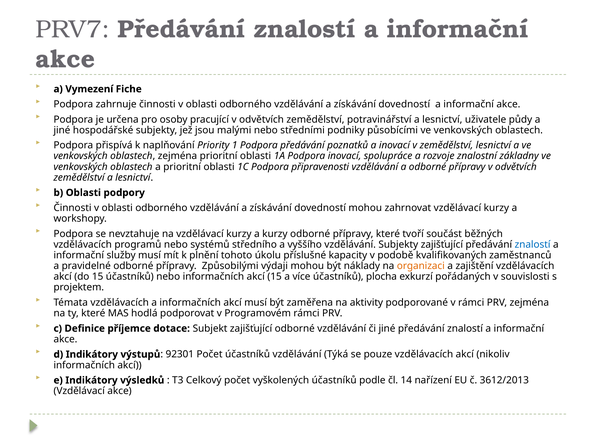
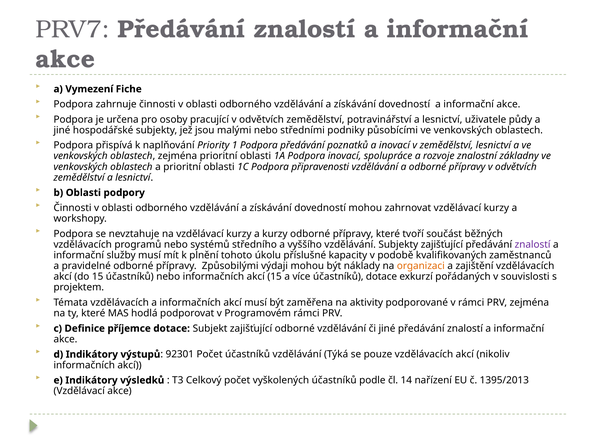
znalostí colour: blue -> purple (533, 244)
účastníků plocha: plocha -> dotace (381, 277)
3612/2013: 3612/2013 -> 1395/2013 (504, 380)
